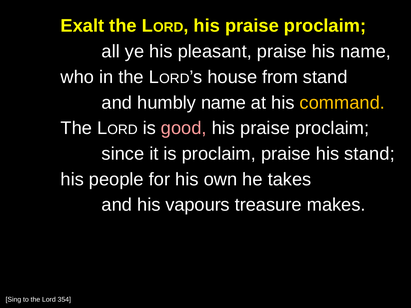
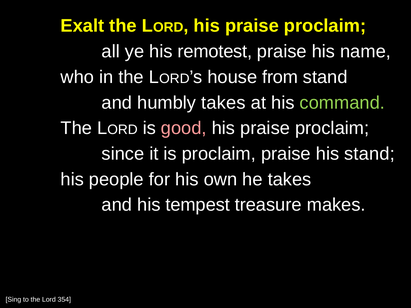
pleasant: pleasant -> remotest (215, 52)
humbly name: name -> takes (223, 103)
command colour: yellow -> light green (342, 103)
vapours: vapours -> tempest (198, 205)
